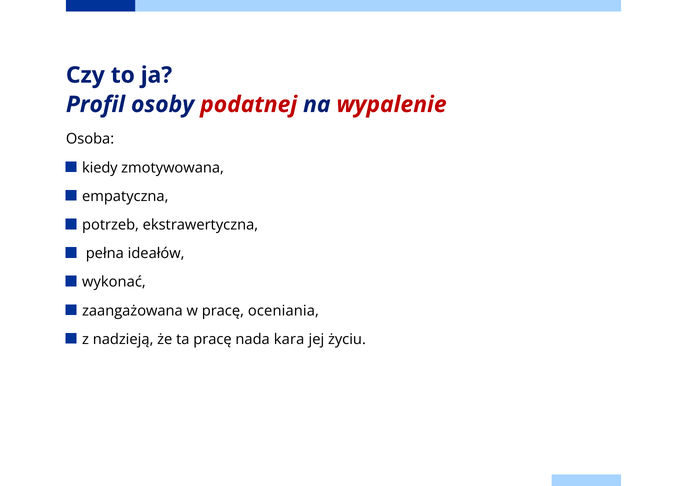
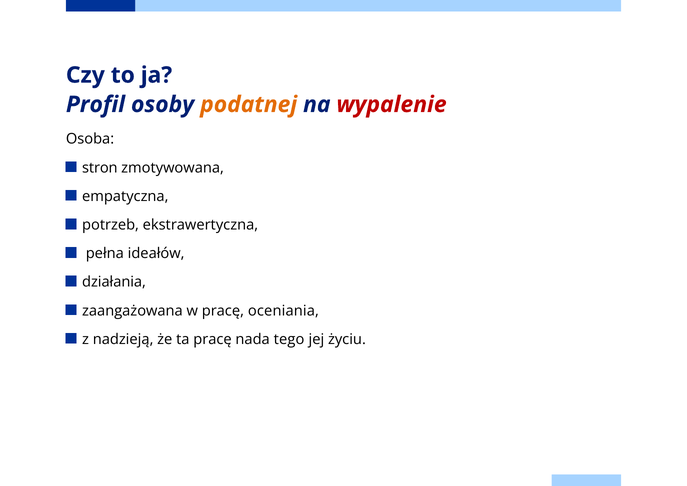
podatnej colour: red -> orange (249, 104)
kiedy: kiedy -> stron (100, 168)
wykonać: wykonać -> działania (114, 282)
kara: kara -> tego (289, 339)
